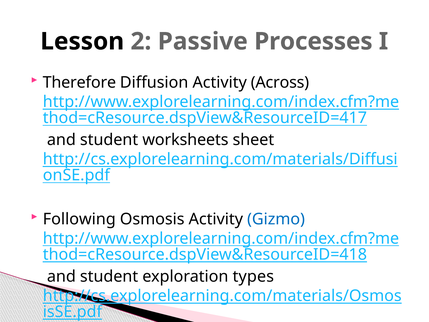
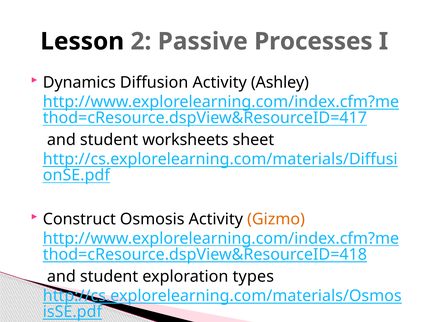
Therefore: Therefore -> Dynamics (79, 82)
Across: Across -> Ashley (280, 82)
Following: Following -> Construct (79, 219)
Gizmo colour: blue -> orange (276, 219)
